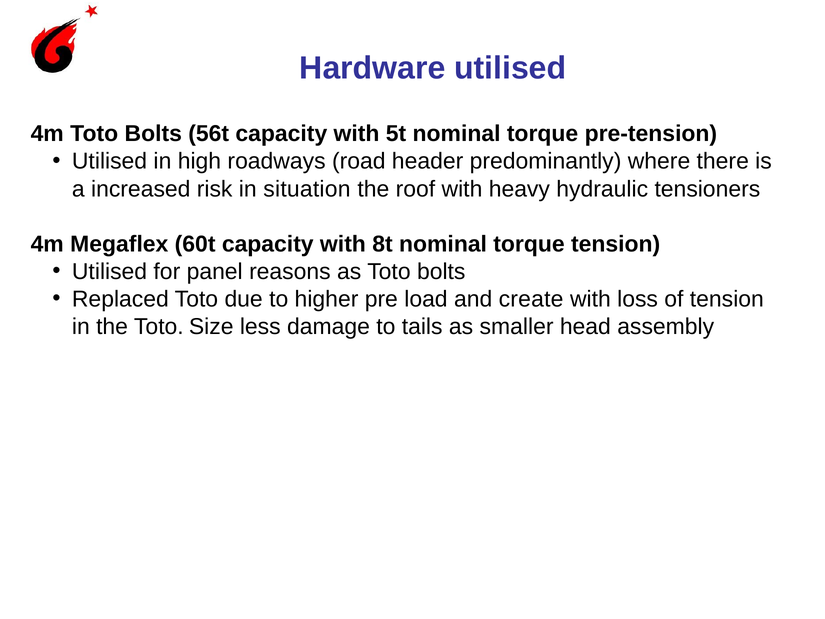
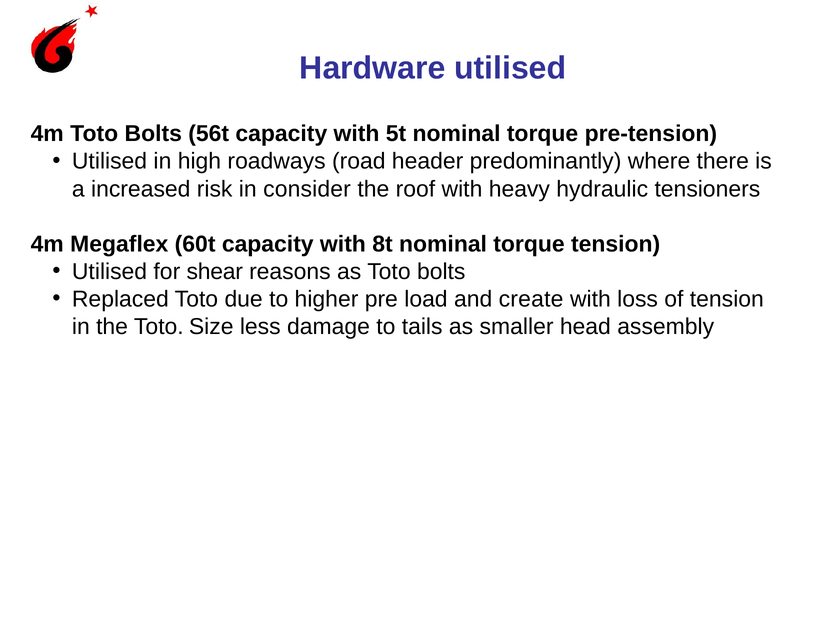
situation: situation -> consider (307, 189)
panel: panel -> shear (215, 271)
